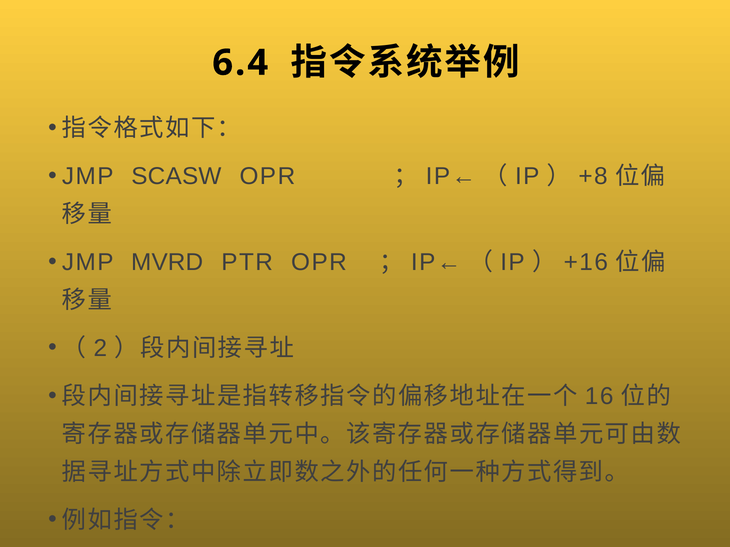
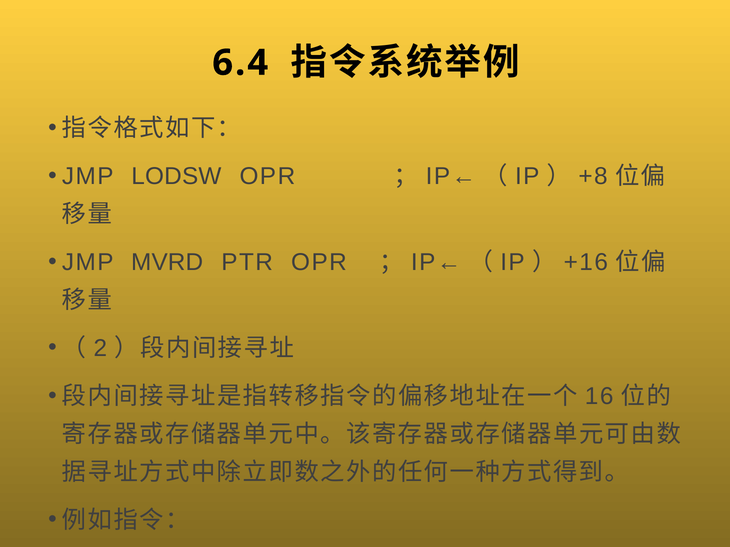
SCASW: SCASW -> LODSW (176, 177)
